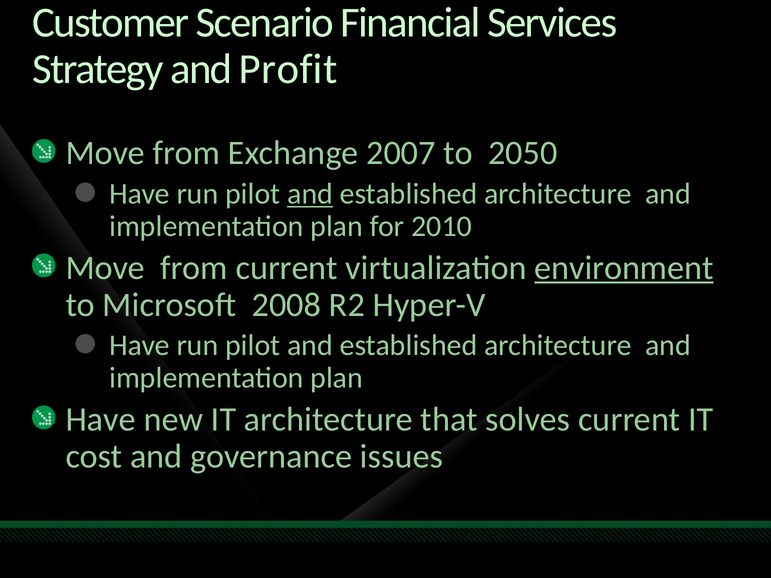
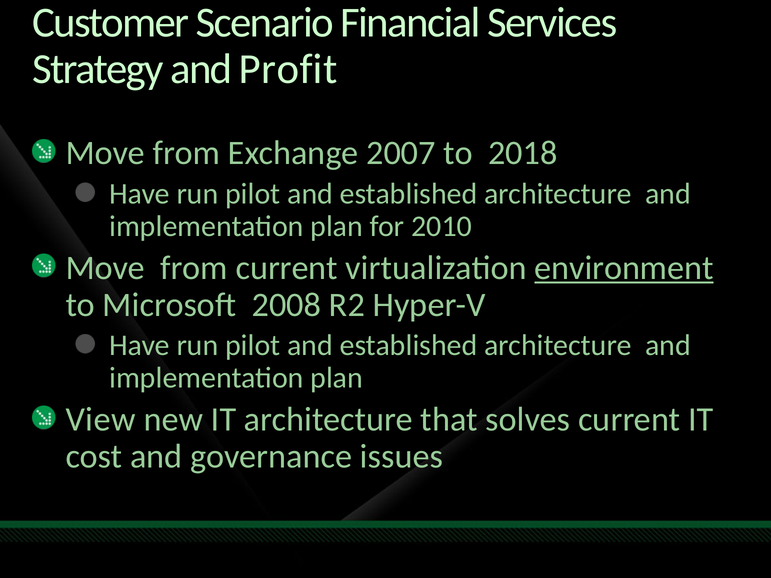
2050: 2050 -> 2018 (523, 153)
and underline: present -> none (310, 194)
Have: Have -> View (101, 420)
